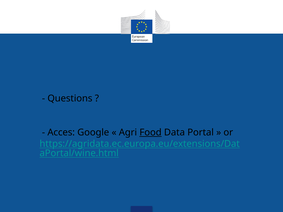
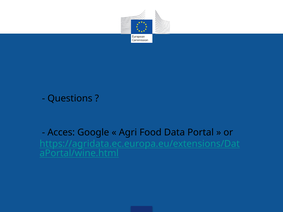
Food underline: present -> none (151, 133)
